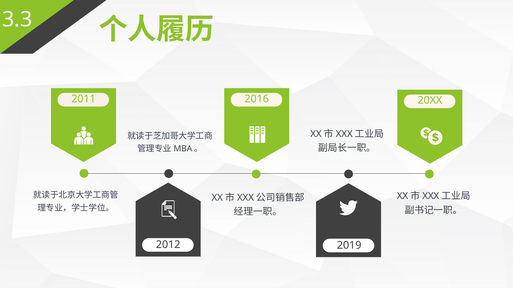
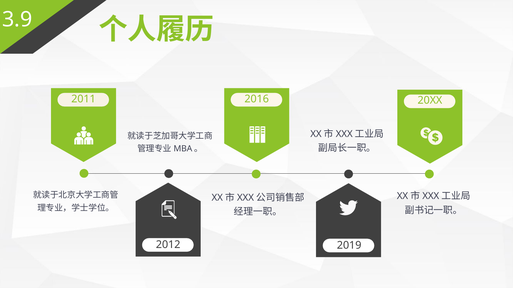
3.3: 3.3 -> 3.9 (17, 20)
